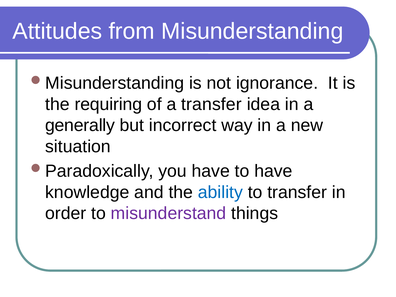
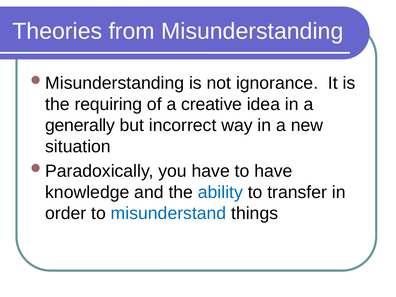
Attitudes: Attitudes -> Theories (57, 31)
a transfer: transfer -> creative (212, 104)
misunderstand colour: purple -> blue (169, 213)
